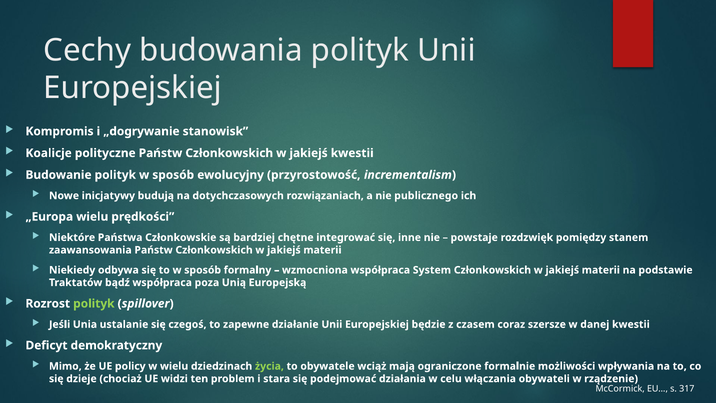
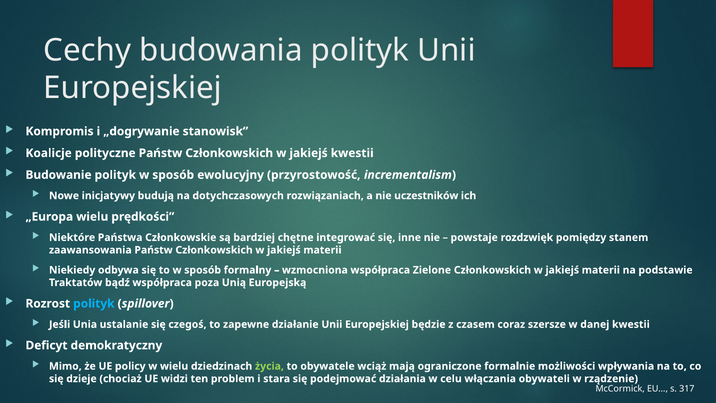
publicznego: publicznego -> uczestników (426, 196)
System: System -> Zielone (432, 270)
polityk colour: light green -> light blue (94, 303)
